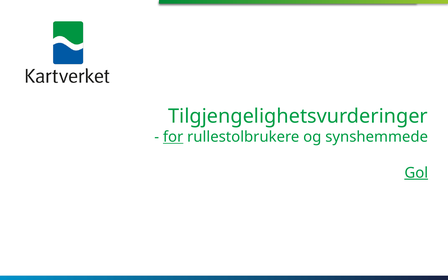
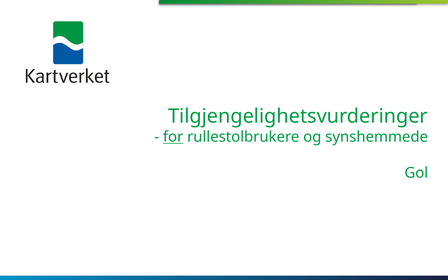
Gol underline: present -> none (416, 173)
